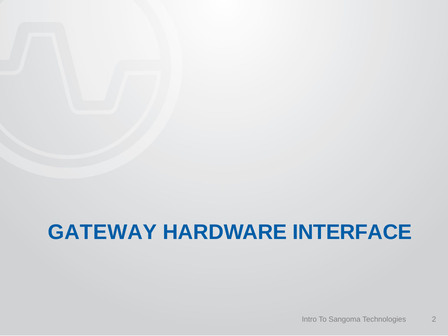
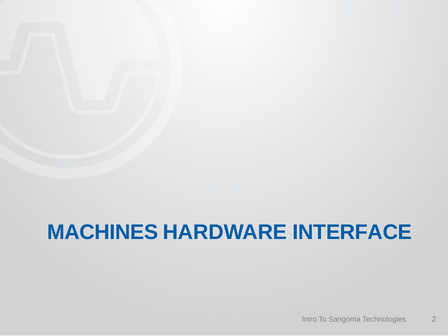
GATEWAY: GATEWAY -> MACHINES (103, 232)
